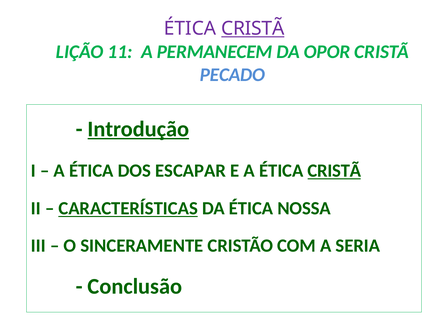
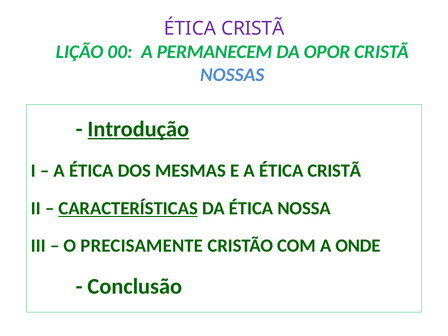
CRISTÃ underline: present -> none (253, 29)
11: 11 -> 00 (120, 52)
PECADO: PECADO -> NOSSAS (232, 75)
ESCAPAR: ESCAPAR -> MESMAS (191, 171)
CRISTÃ underline: present -> none (334, 171)
SINCERAMENTE: SINCERAMENTE -> PRECISAMENTE (142, 246)
SERIA: SERIA -> ONDE (358, 246)
